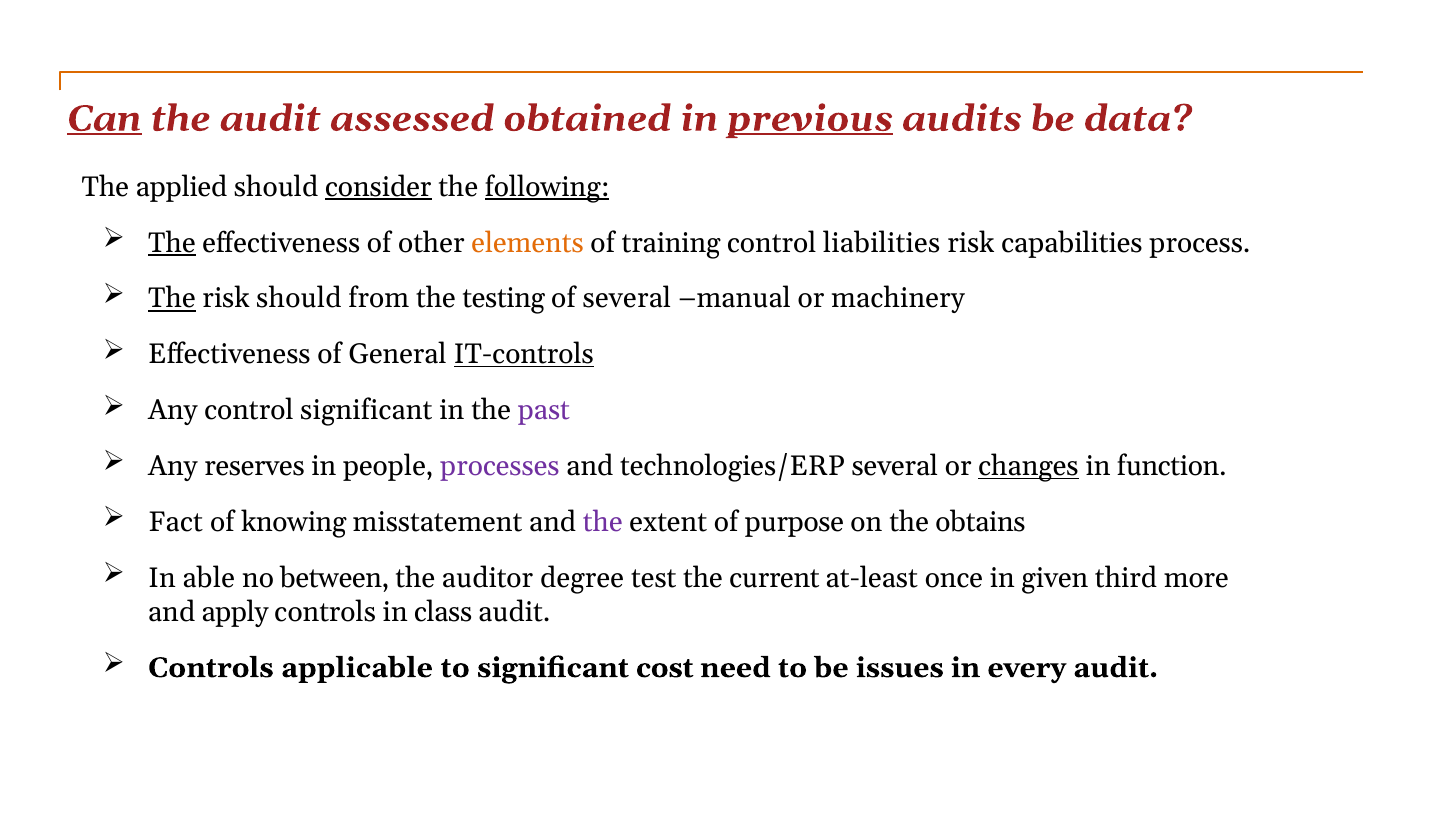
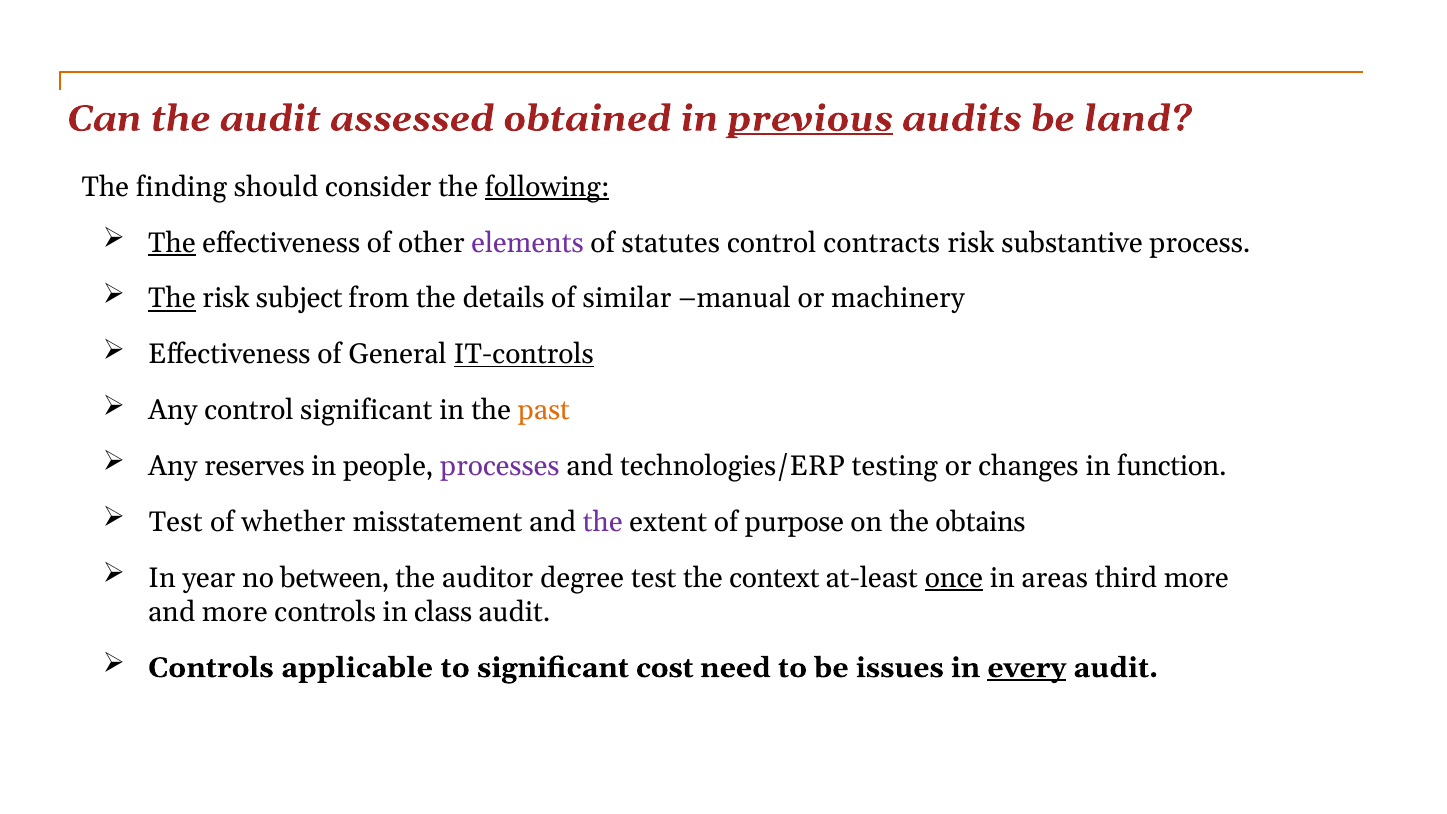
Can underline: present -> none (104, 119)
data: data -> land (1137, 119)
applied: applied -> finding (181, 187)
consider underline: present -> none (378, 187)
elements colour: orange -> purple (528, 243)
training: training -> statutes (671, 243)
liabilities: liabilities -> contracts (882, 243)
capabilities: capabilities -> substantive (1072, 243)
risk should: should -> subject (299, 299)
testing: testing -> details (504, 299)
of several: several -> similar (627, 299)
past colour: purple -> orange (544, 410)
technologies/ERP several: several -> testing (895, 466)
changes underline: present -> none (1029, 466)
Fact: Fact -> Test (176, 522)
knowing: knowing -> whether (294, 522)
able: able -> year (209, 578)
current: current -> context (774, 578)
once underline: none -> present (954, 578)
given: given -> areas (1055, 578)
and apply: apply -> more (235, 612)
every underline: none -> present (1027, 668)
